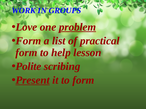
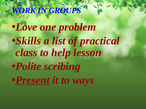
problem underline: present -> none (77, 27)
Form: Form -> Skills (28, 41)
form: form -> class (26, 53)
to form: form -> ways (83, 81)
